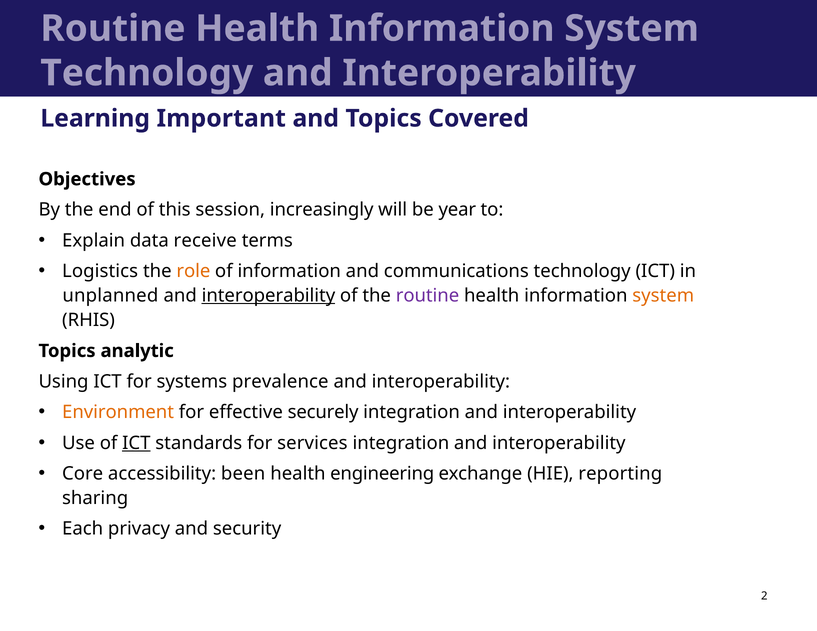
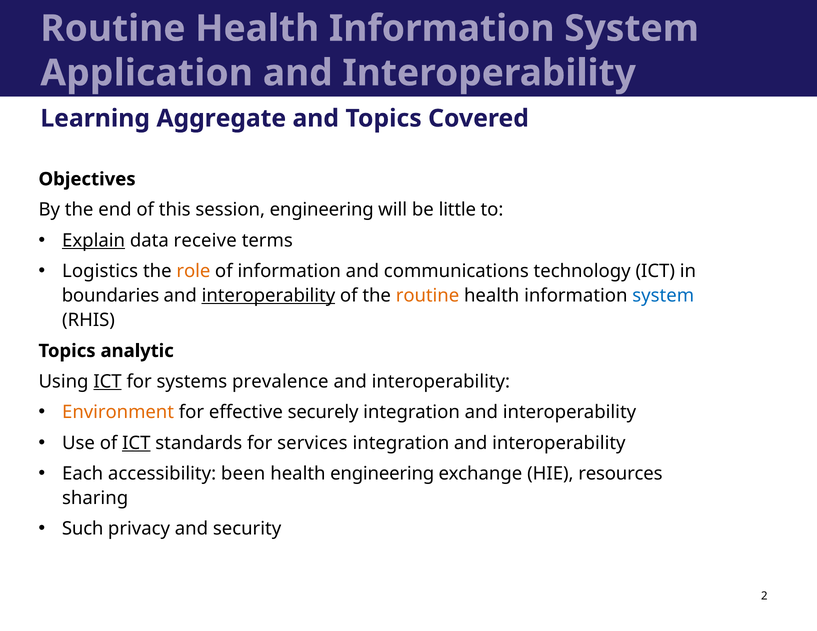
Technology: Technology -> Application (147, 73)
Important: Important -> Aggregate (221, 118)
session increasingly: increasingly -> engineering (322, 210)
year: year -> little (457, 210)
Explain underline: none -> present (94, 241)
unplanned: unplanned -> boundaries (111, 296)
routine colour: purple -> orange (428, 296)
system colour: orange -> blue (663, 296)
ICT underline: none -> present (108, 382)
Core: Core -> Each (83, 474)
reporting: reporting -> resources (620, 474)
Each: Each -> Such (83, 529)
